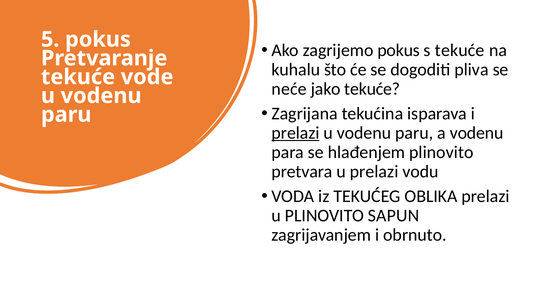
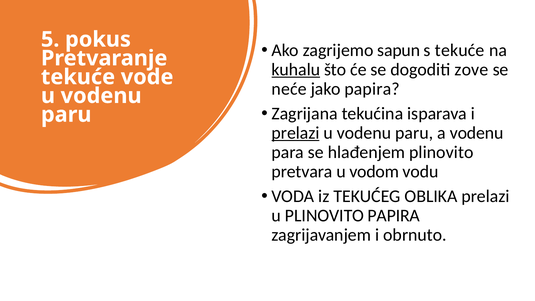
zagrijemo pokus: pokus -> sapun (399, 50)
kuhalu underline: none -> present (296, 70)
pliva: pliva -> zove (471, 70)
jako tekuće: tekuće -> papira (372, 89)
u prelazi: prelazi -> vodom (374, 171)
PLINOVITO SAPUN: SAPUN -> PAPIRA (394, 216)
